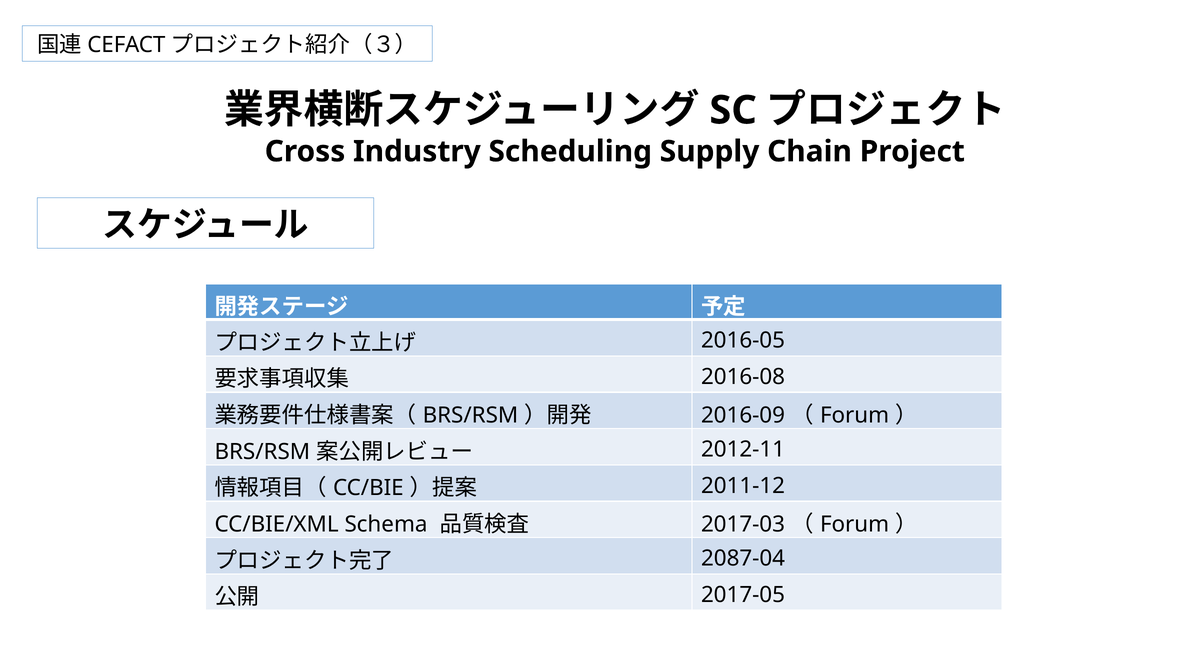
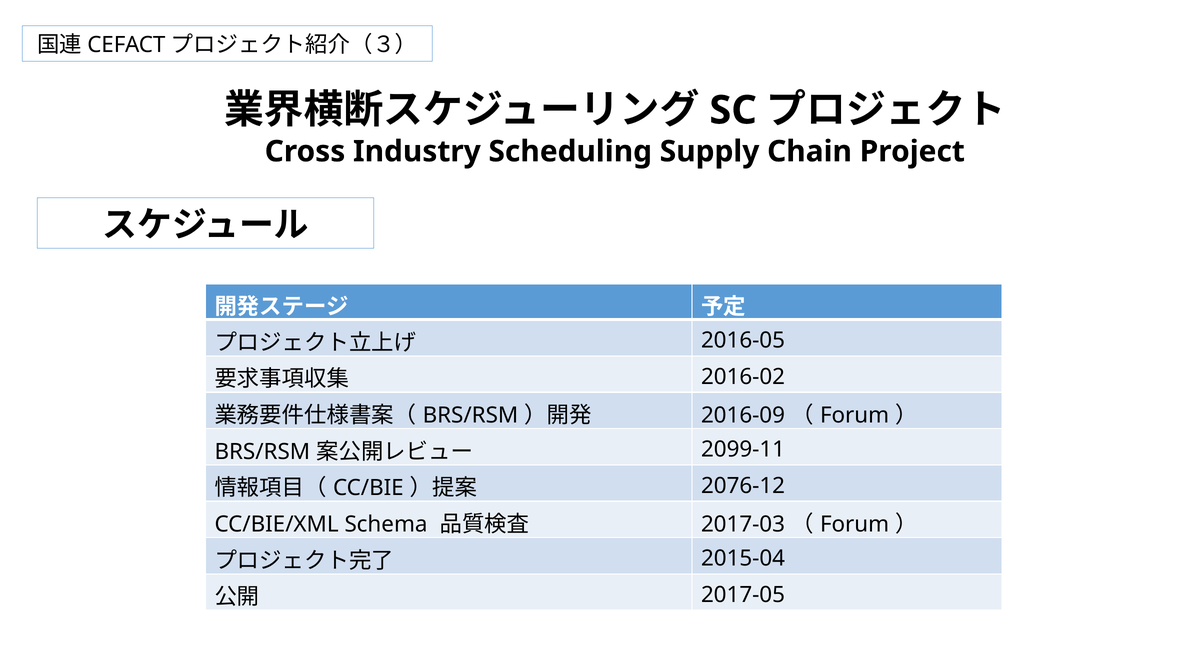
2016-08: 2016-08 -> 2016-02 (743, 377)
2012-11: 2012-11 -> 2099-11 (743, 450)
2011-12: 2011-12 -> 2076-12 (743, 486)
2087-04: 2087-04 -> 2015-04 (743, 559)
